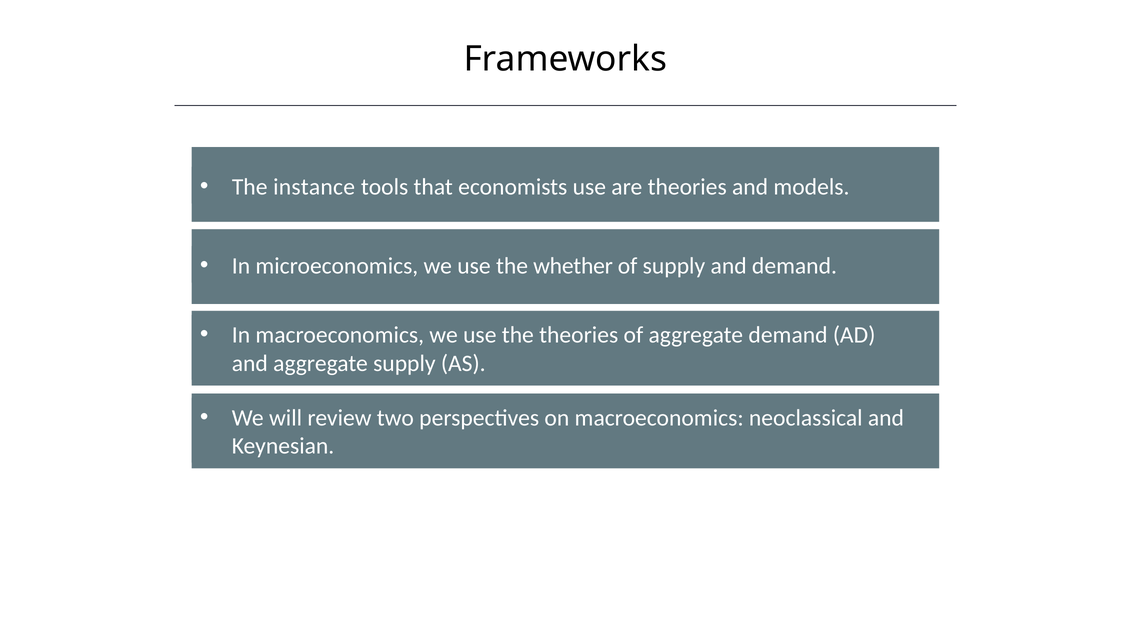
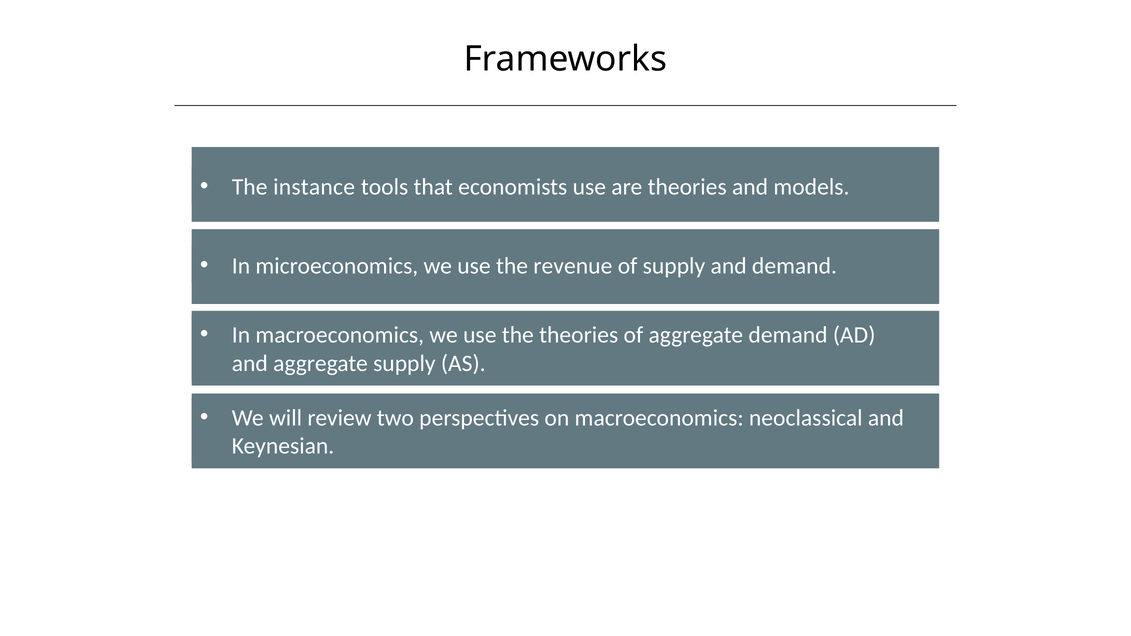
whether: whether -> revenue (573, 266)
